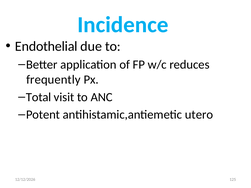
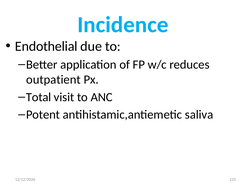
frequently: frequently -> outpatient (53, 80)
utero: utero -> saliva (199, 115)
